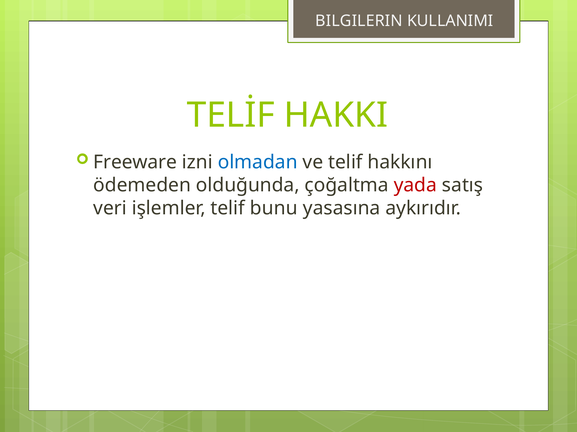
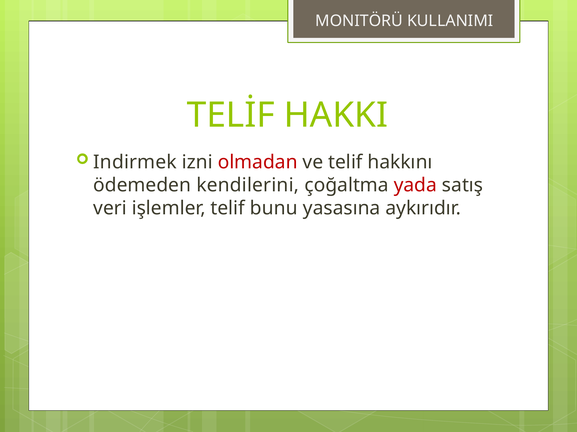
BILGILERIN: BILGILERIN -> MONITÖRÜ (359, 21)
Freeware: Freeware -> Indirmek (135, 162)
olmadan colour: blue -> red (258, 162)
olduğunda: olduğunda -> kendilerini (248, 185)
